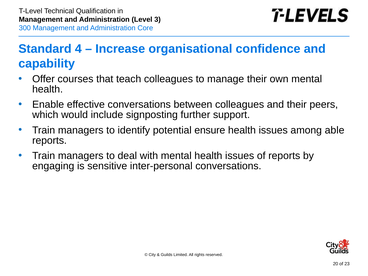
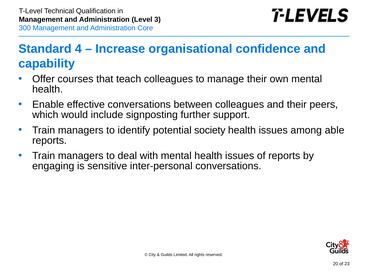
ensure: ensure -> society (210, 130)
